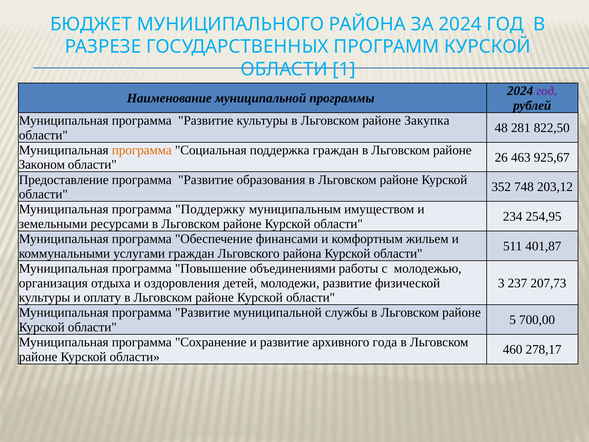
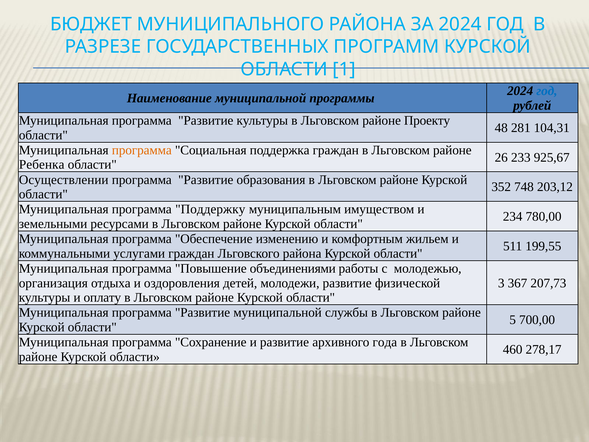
год colour: purple -> blue (547, 91)
Закупка: Закупка -> Проекту (427, 120)
822,50: 822,50 -> 104,31 (552, 128)
463: 463 -> 233 (521, 157)
Законом: Законом -> Ребенка (42, 165)
Предоставление: Предоставление -> Осуществлении (64, 180)
254,95: 254,95 -> 780,00 (544, 216)
финансами: финансами -> изменению (287, 239)
401,87: 401,87 -> 199,55 (543, 246)
237: 237 -> 367 (517, 283)
